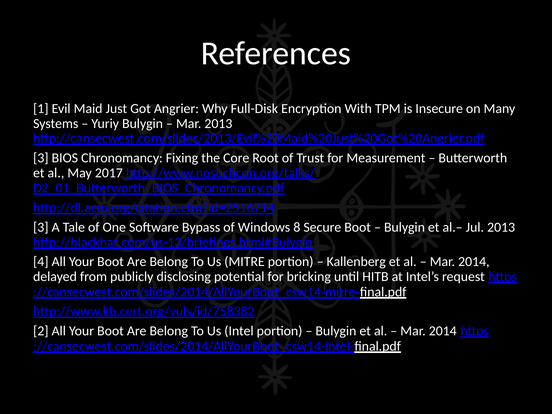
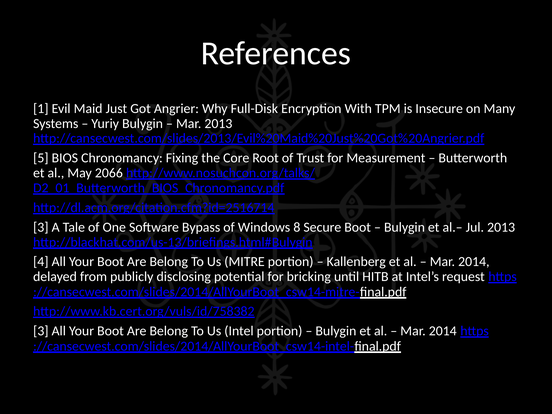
3: 3 -> 5 (41, 158)
2017: 2017 -> 2066 (109, 173)
2: 2 -> 3 (41, 331)
